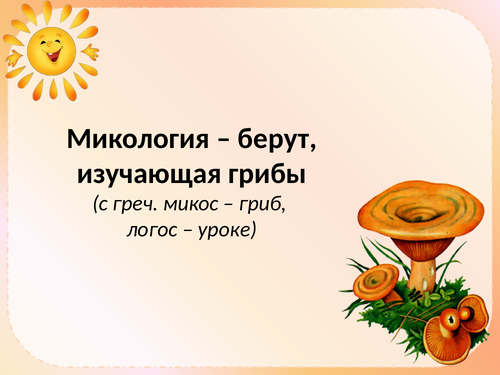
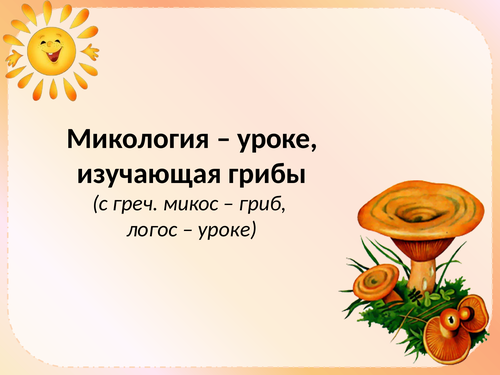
берут: берут -> уроке (277, 139)
